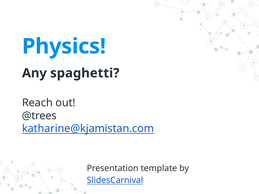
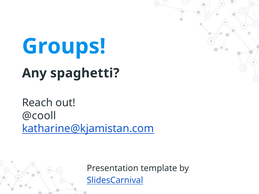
Physics: Physics -> Groups (64, 46)
@trees: @trees -> @cooll (39, 116)
